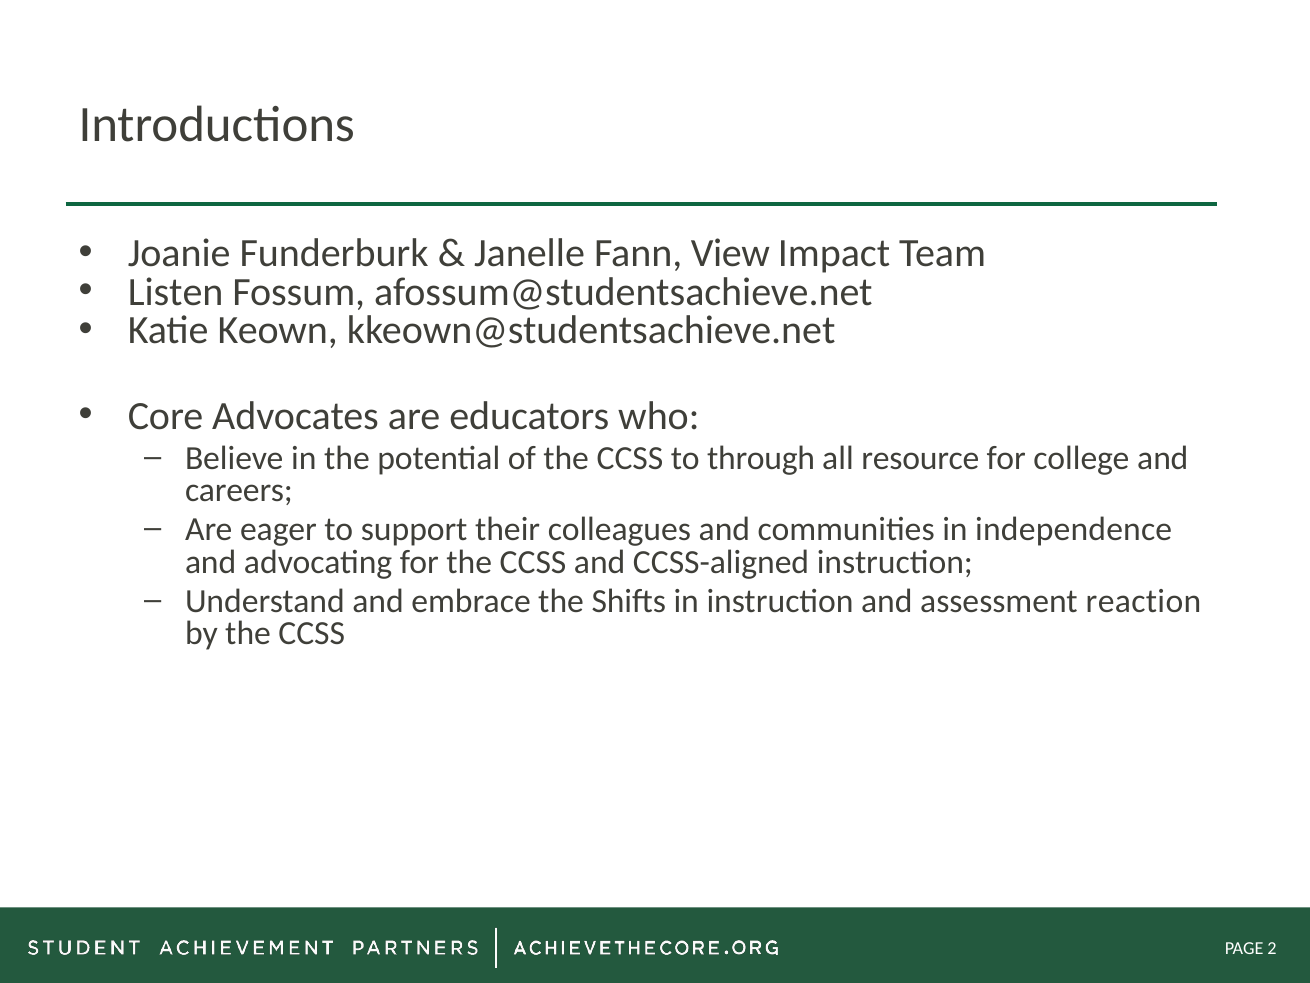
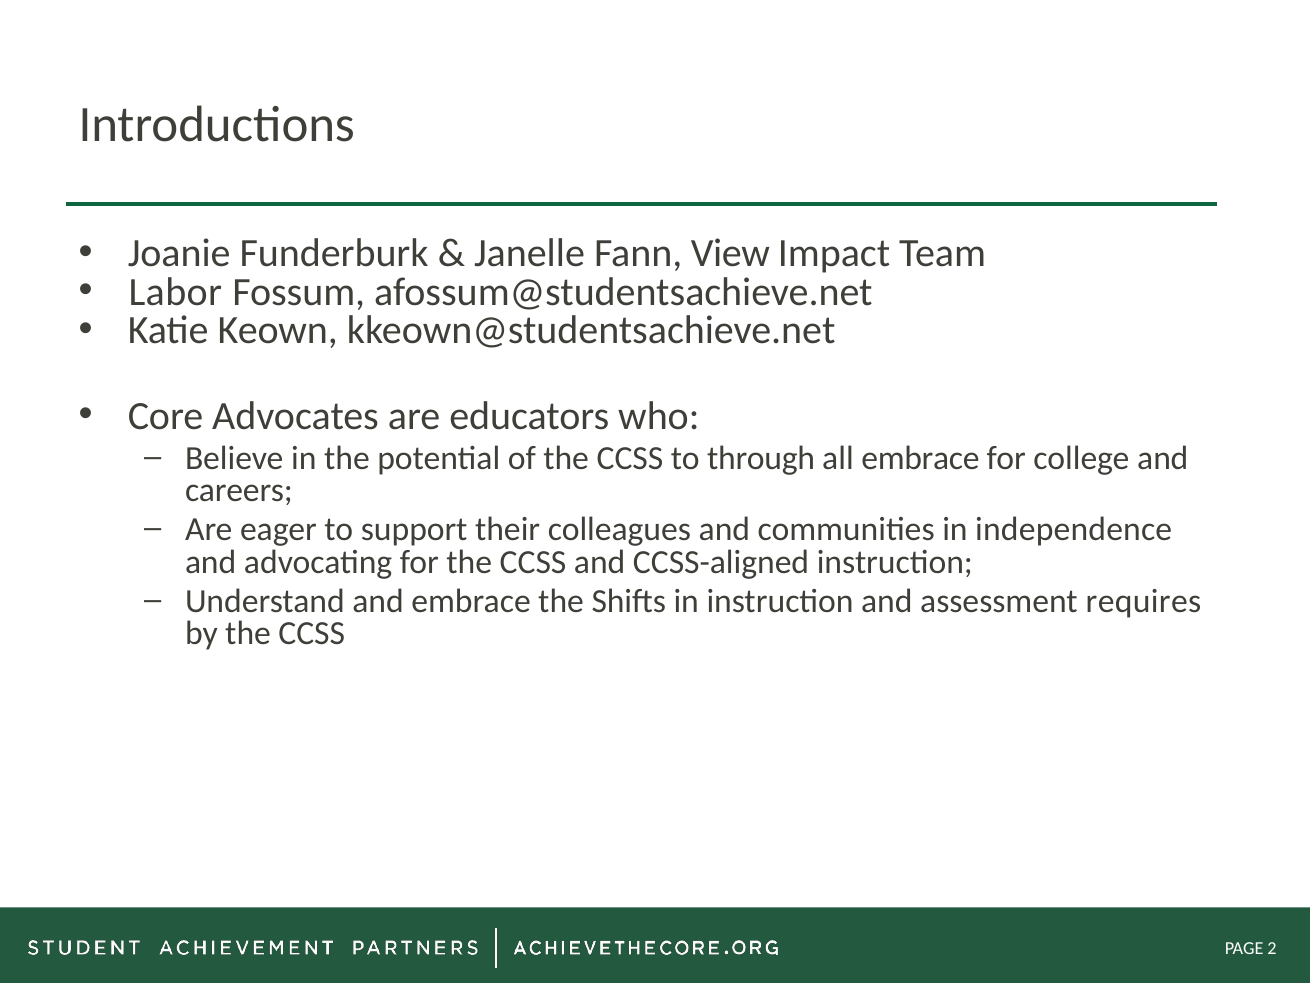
Listen: Listen -> Labor (175, 292)
all resource: resource -> embrace (920, 458)
reaction: reaction -> requires (1144, 601)
